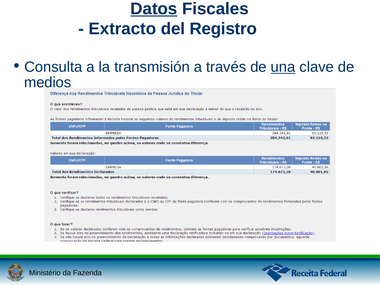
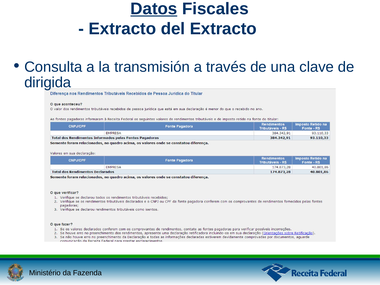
del Registro: Registro -> Extracto (223, 29)
una underline: present -> none (283, 67)
medios: medios -> dirigida (48, 83)
